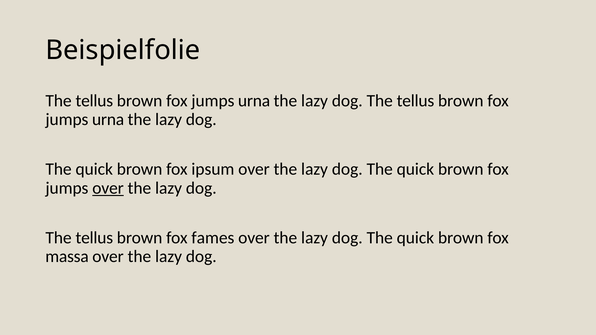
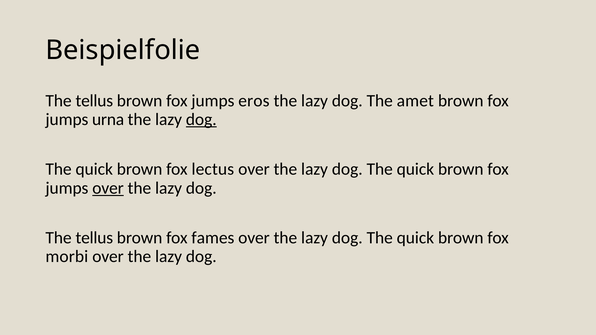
urna: urna -> eros (254, 101)
tellus: tellus -> amet (415, 101)
dog underline: none -> present (201, 119)
ipsum: ipsum -> lectus (213, 169)
massa: massa -> morbi (67, 257)
